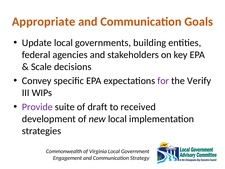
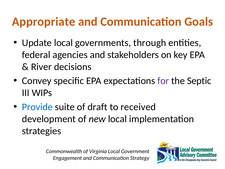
building: building -> through (150, 43)
Scale: Scale -> River (41, 67)
Verify: Verify -> Septic (199, 81)
Provide colour: purple -> blue (37, 107)
